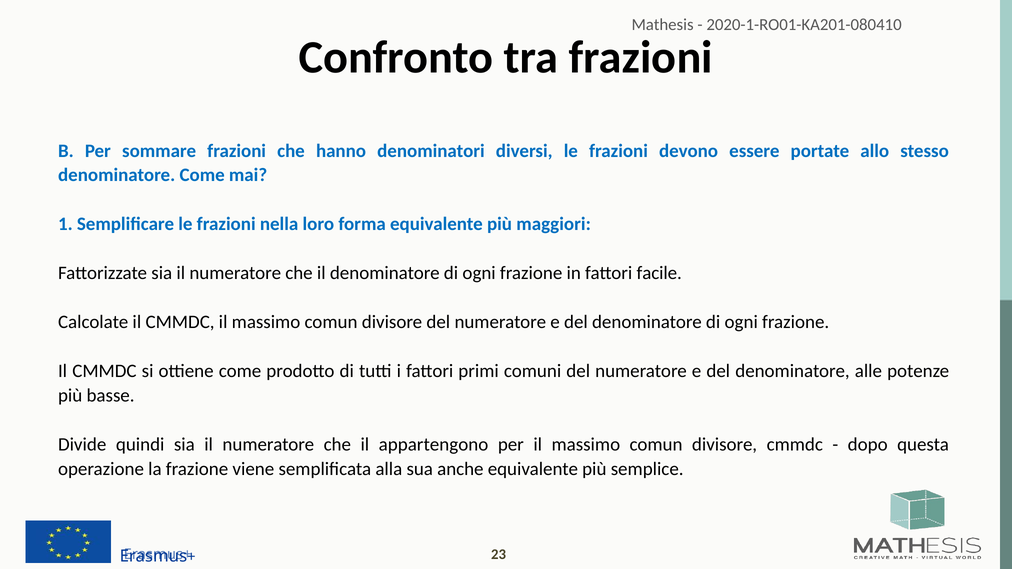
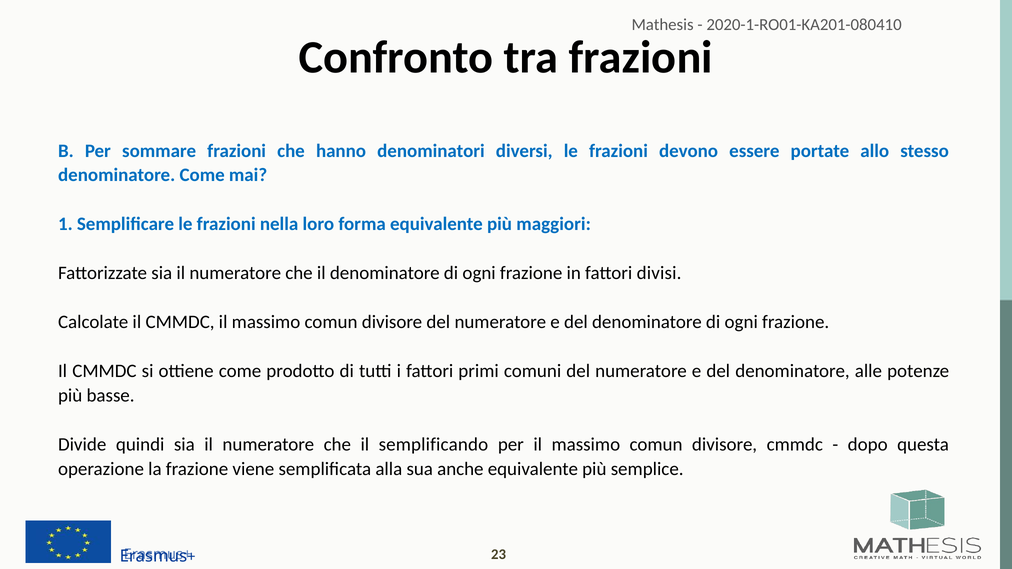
facile: facile -> divisi (659, 273)
appartengono: appartengono -> semplificando (433, 445)
